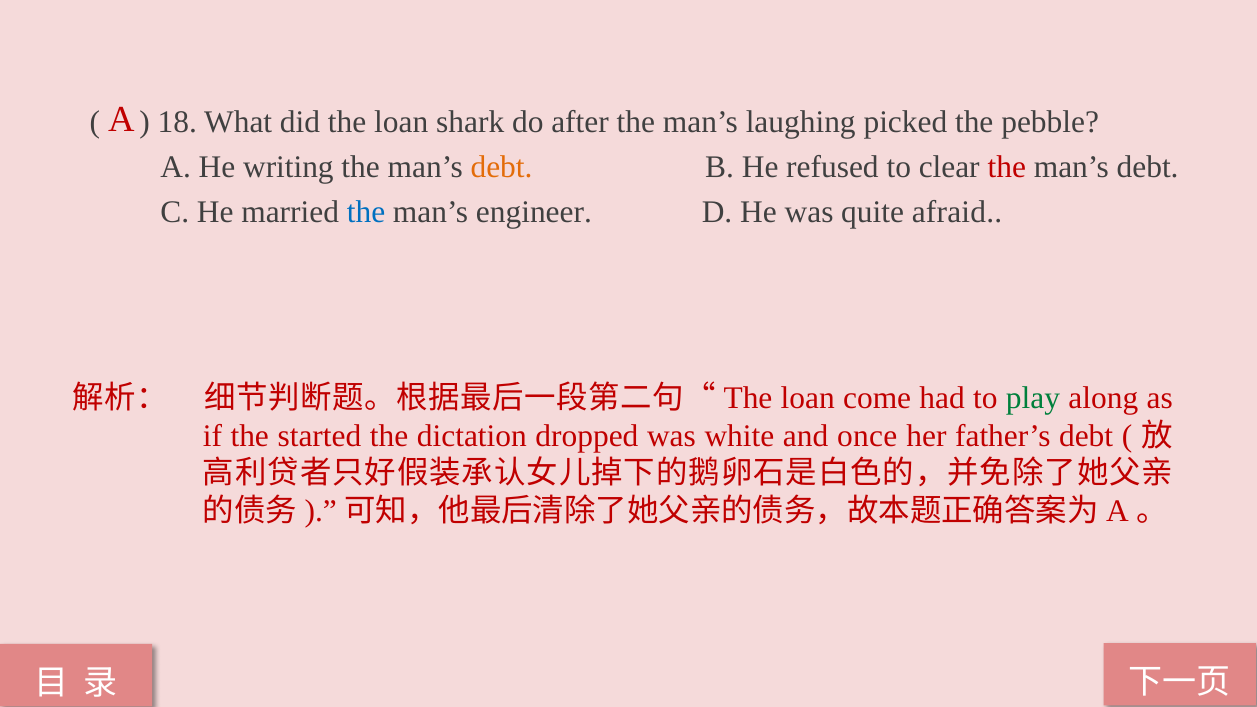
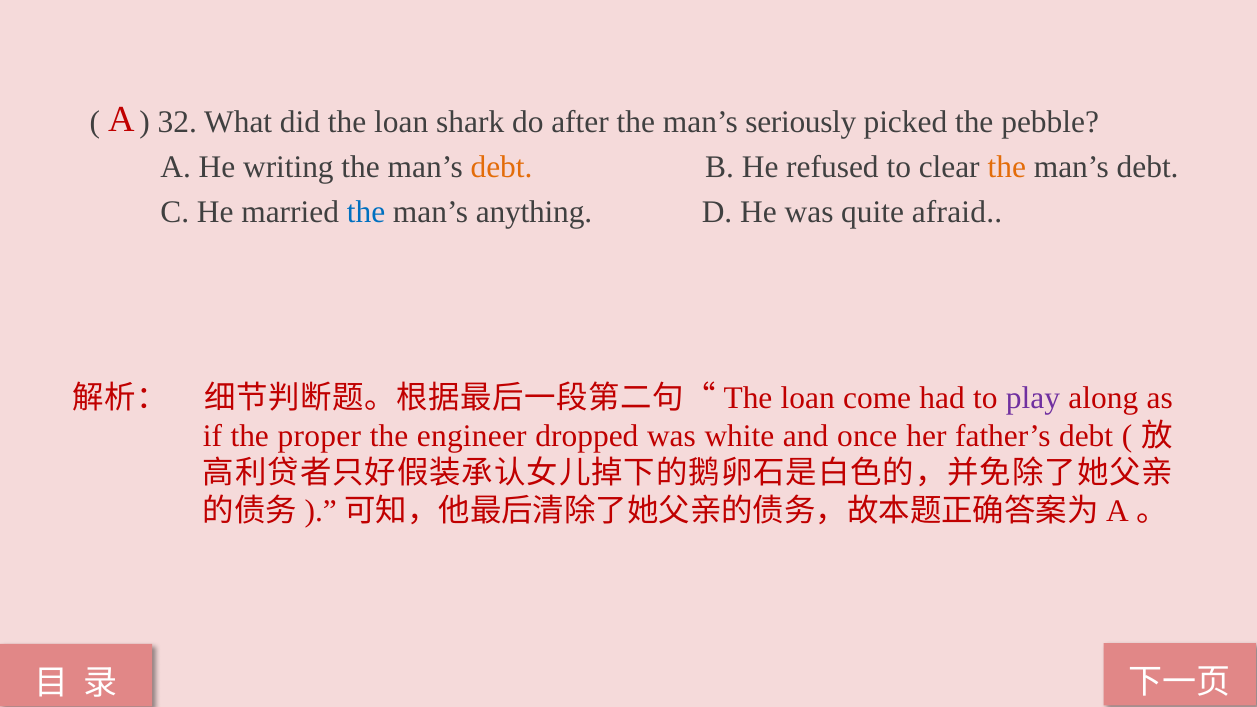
18: 18 -> 32 (177, 122)
laughing: laughing -> seriously (801, 122)
the colour: red -> orange (1007, 167)
engineer: engineer -> anything (534, 212)
play colour: green -> purple (1033, 398)
started: started -> proper (319, 436)
dictation: dictation -> engineer (472, 436)
